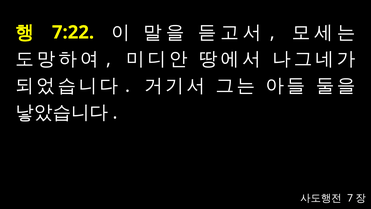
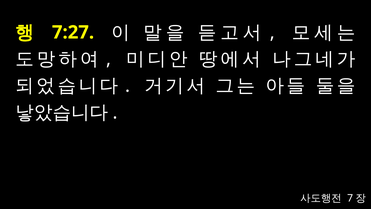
7:22: 7:22 -> 7:27 (73, 32)
